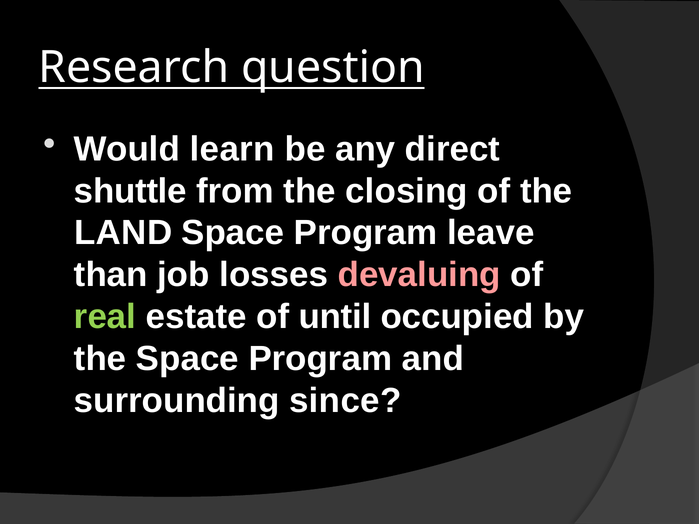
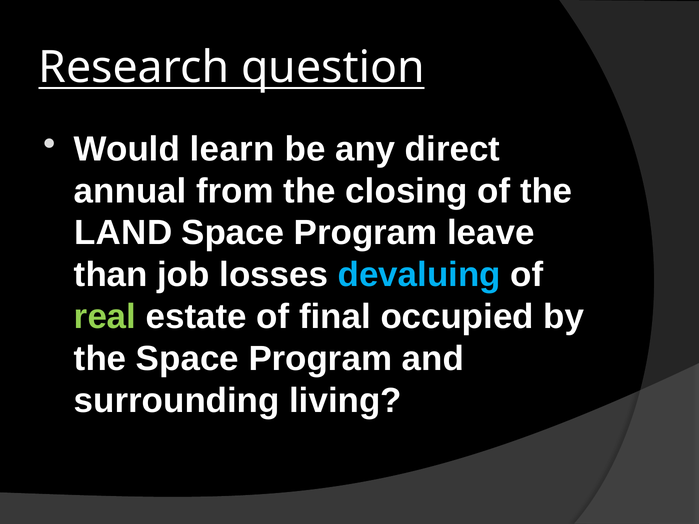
shuttle: shuttle -> annual (130, 191)
devaluing colour: pink -> light blue (419, 275)
until: until -> final (335, 317)
since: since -> living (345, 401)
